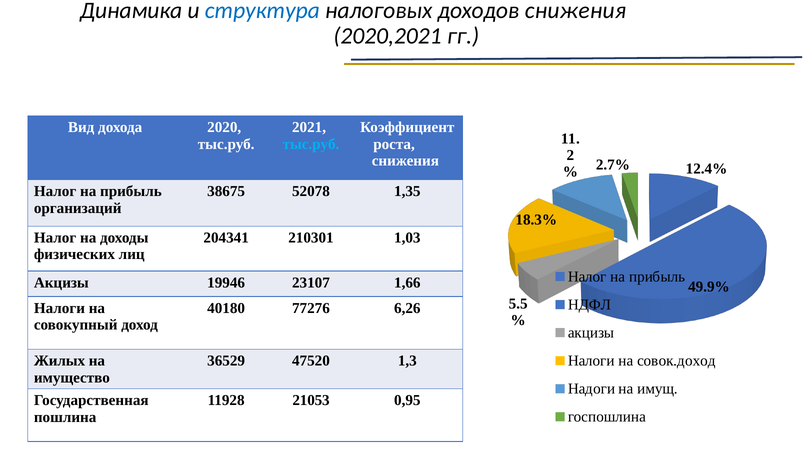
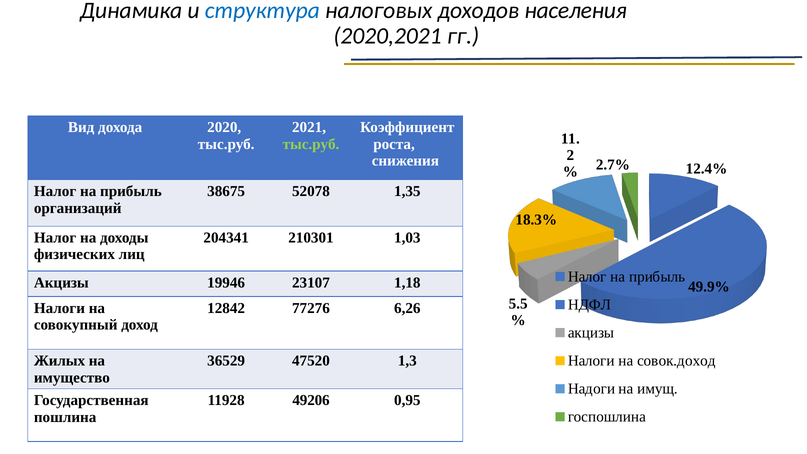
доходов снижения: снижения -> населения (576, 11)
тыс.руб colour: light blue -> light green (311, 144)
1,66: 1,66 -> 1,18 (407, 282)
40180: 40180 -> 12842 (226, 308)
21053: 21053 -> 49206 (311, 400)
